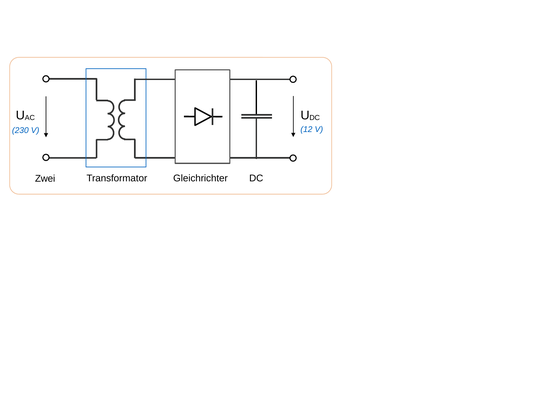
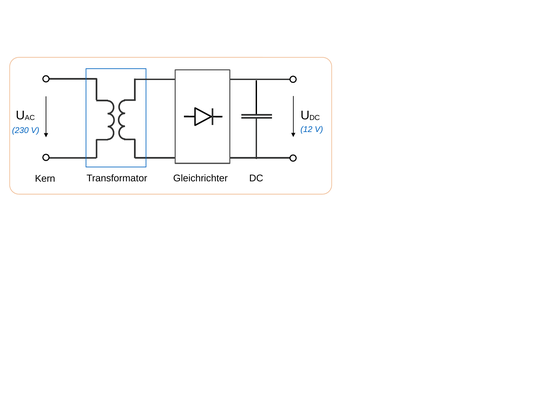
Zwei: Zwei -> Kern (45, 178)
